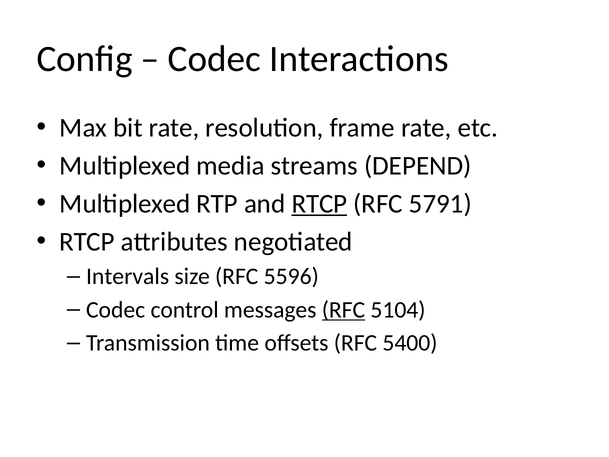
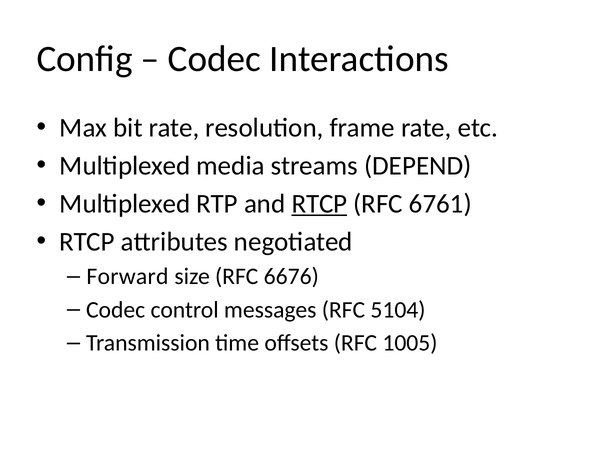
5791: 5791 -> 6761 (440, 204)
Intervals: Intervals -> Forward (127, 276)
5596: 5596 -> 6676 (291, 276)
RFC underline: present -> none (343, 310)
5400: 5400 -> 1005 (410, 343)
